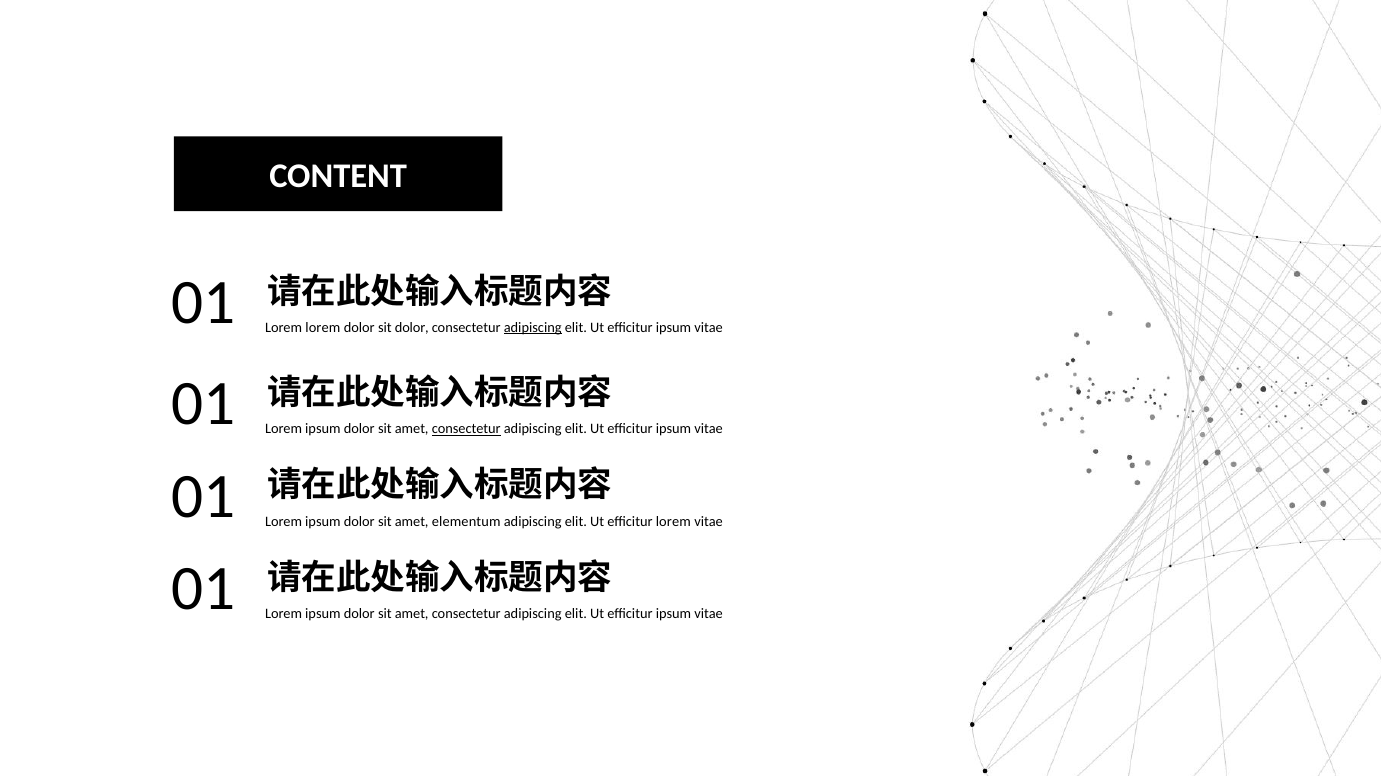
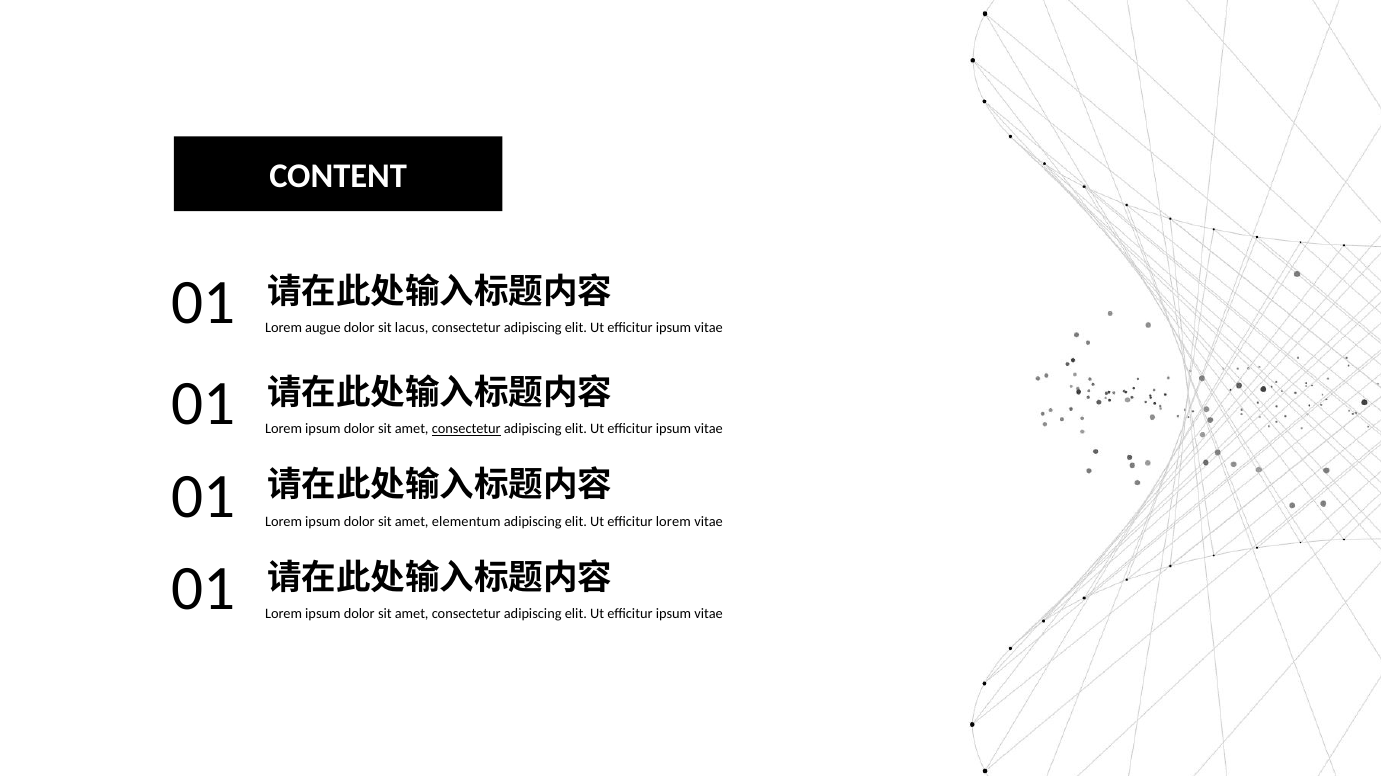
Lorem lorem: lorem -> augue (323, 327)
sit dolor: dolor -> lacus (412, 327)
adipiscing underline: present -> none (533, 327)
